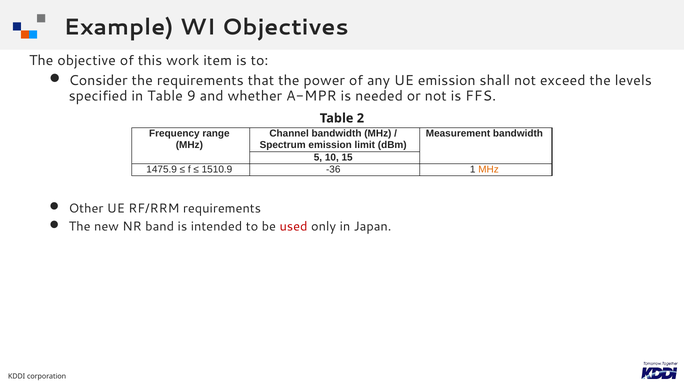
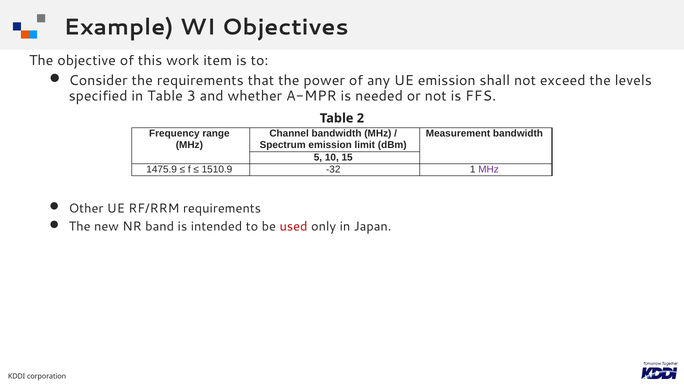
9: 9 -> 3 (191, 96)
-36: -36 -> -32 (333, 169)
MHz colour: orange -> purple (489, 169)
